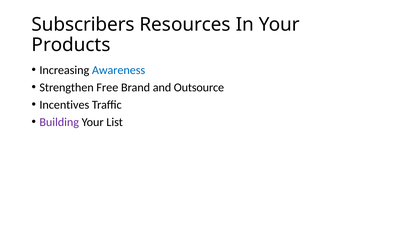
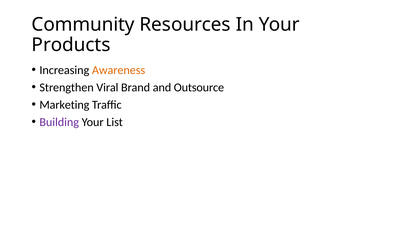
Subscribers: Subscribers -> Community (83, 25)
Awareness colour: blue -> orange (119, 70)
Free: Free -> Viral (107, 88)
Incentives: Incentives -> Marketing (64, 105)
